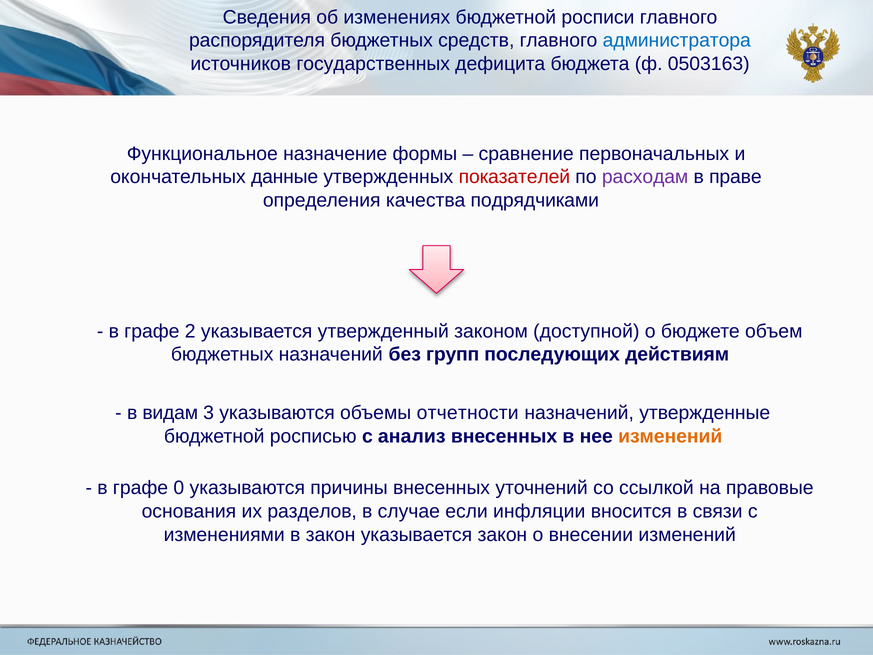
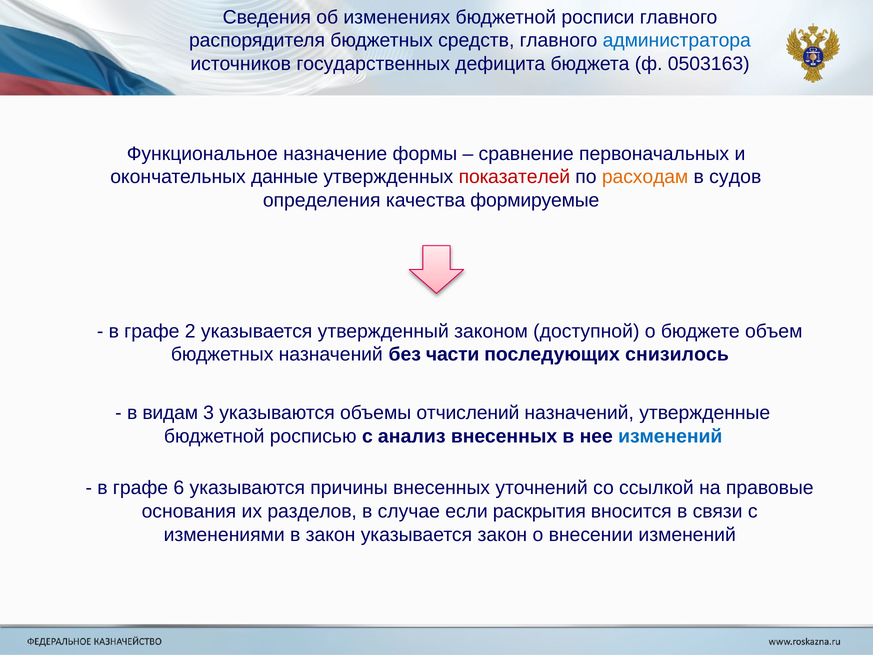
расходам colour: purple -> orange (645, 177)
праве: праве -> судов (735, 177)
подрядчиками: подрядчиками -> формируемые (535, 200)
групп: групп -> части (453, 354)
действиям: действиям -> снизилось (677, 354)
отчетности: отчетности -> отчислений (468, 413)
изменений colour: orange -> blue (670, 436)
0: 0 -> 6 (179, 488)
инфляции: инфляции -> раскрытия (539, 511)
